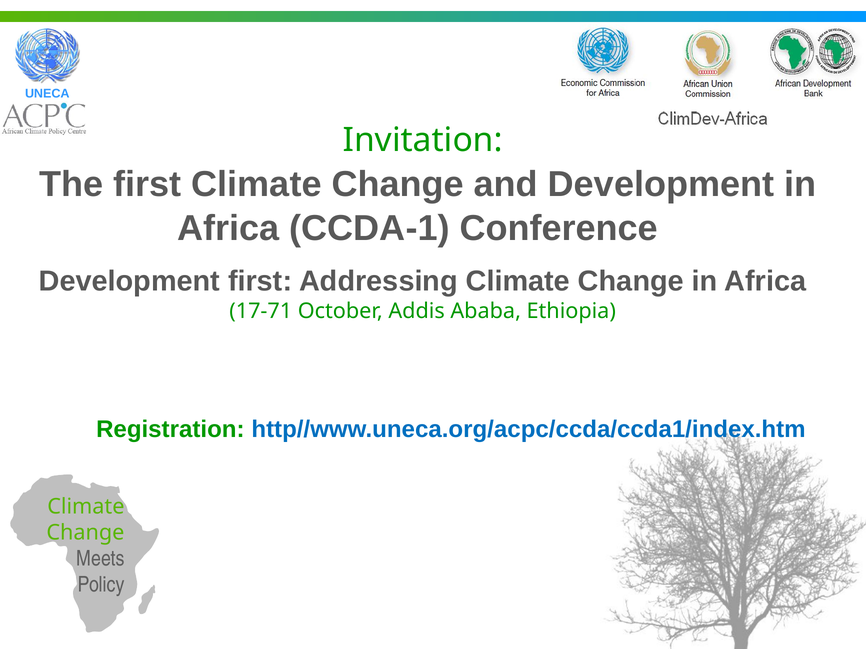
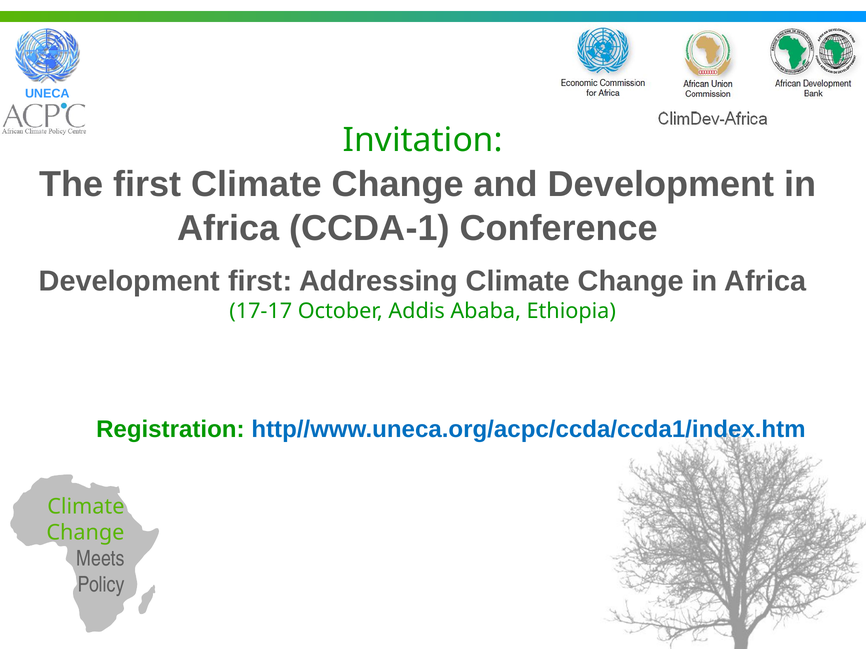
17-71: 17-71 -> 17-17 (261, 311)
